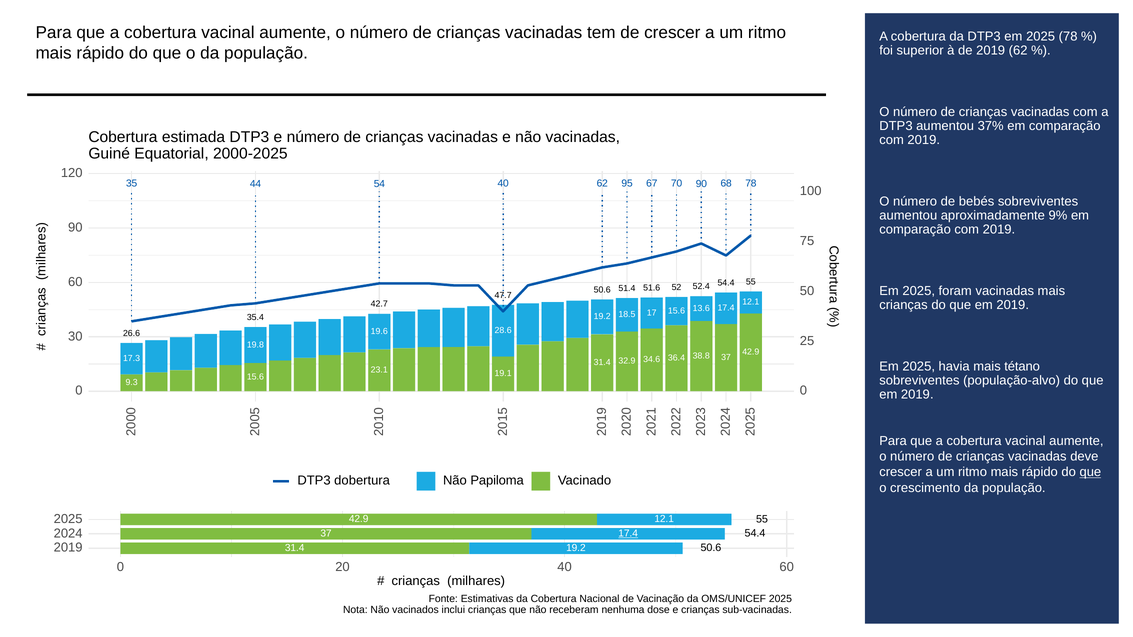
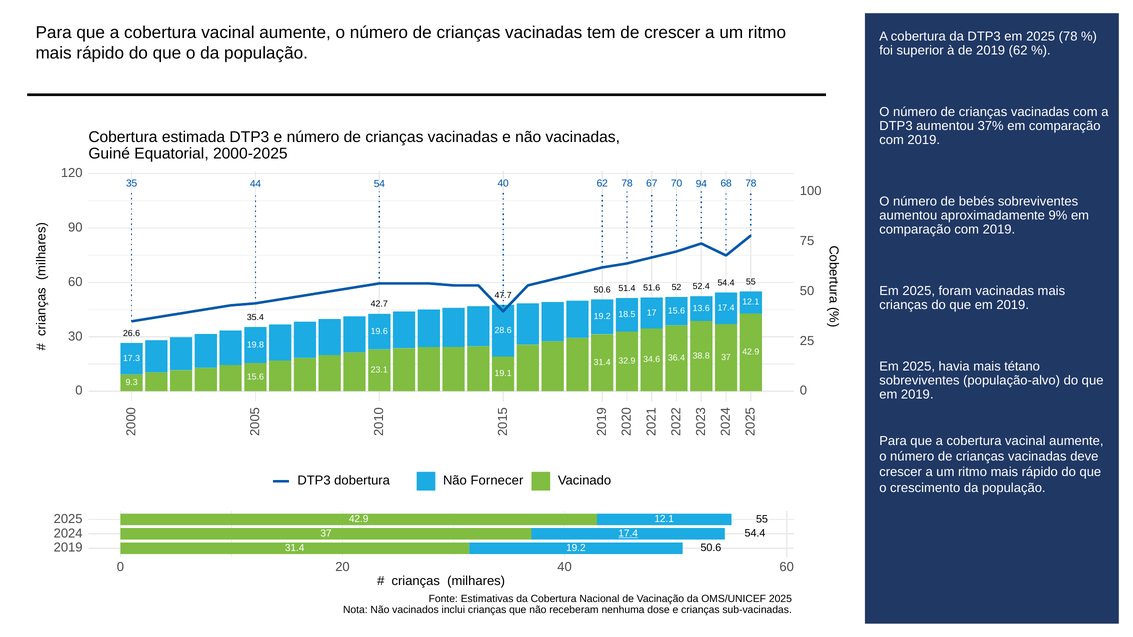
62 95: 95 -> 78 (627, 184)
70 90: 90 -> 94 (701, 184)
que underline: present -> none (1090, 472)
Papiloma: Papiloma -> Fornecer (497, 481)
